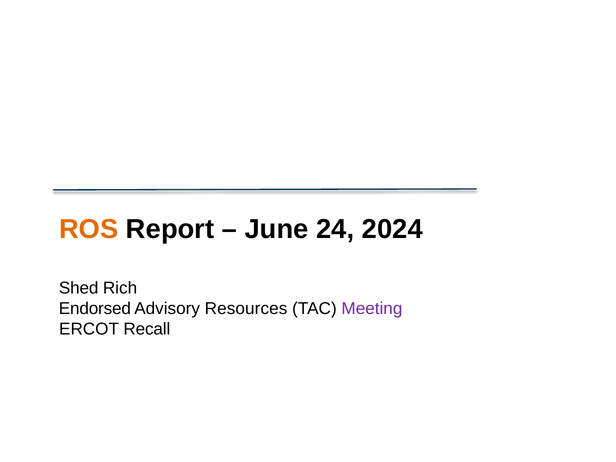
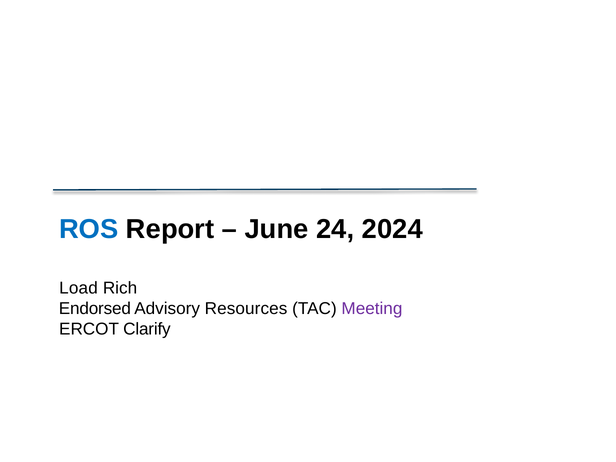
ROS colour: orange -> blue (89, 229)
Shed: Shed -> Load (79, 288)
Recall: Recall -> Clarify (147, 329)
